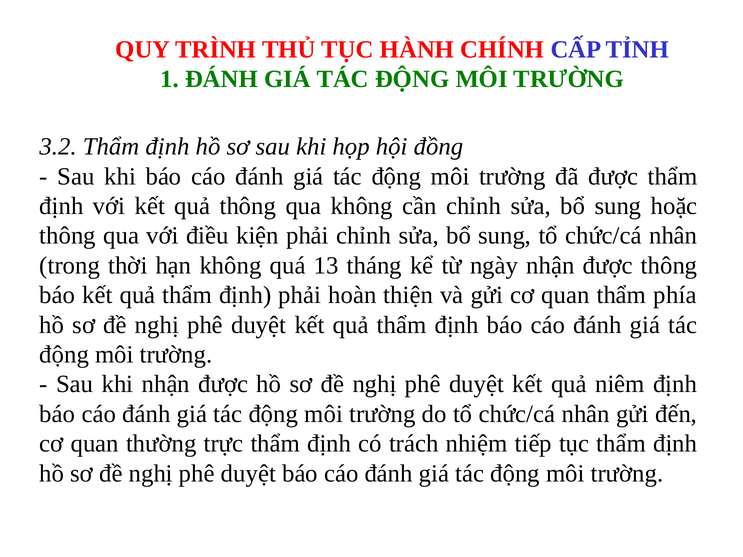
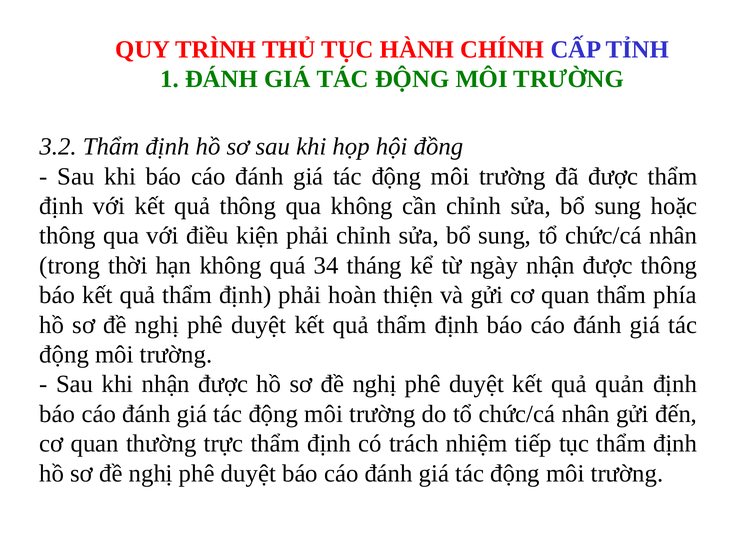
13: 13 -> 34 (326, 266)
niêm: niêm -> quản (620, 384)
